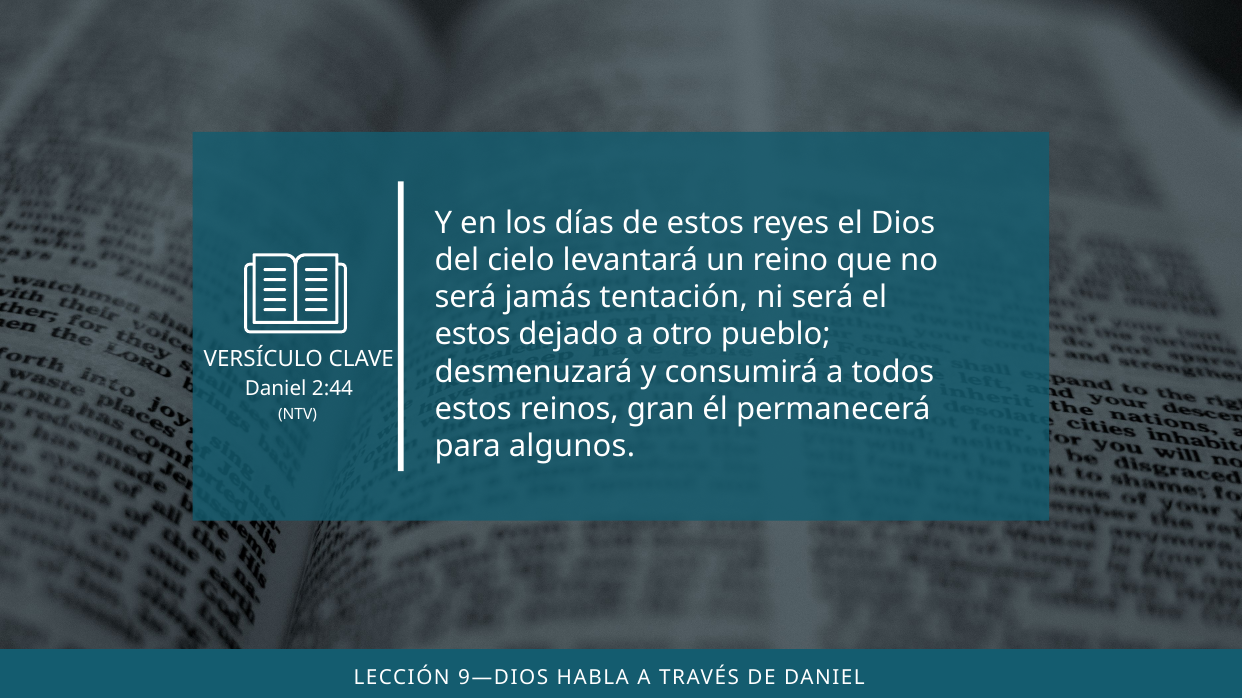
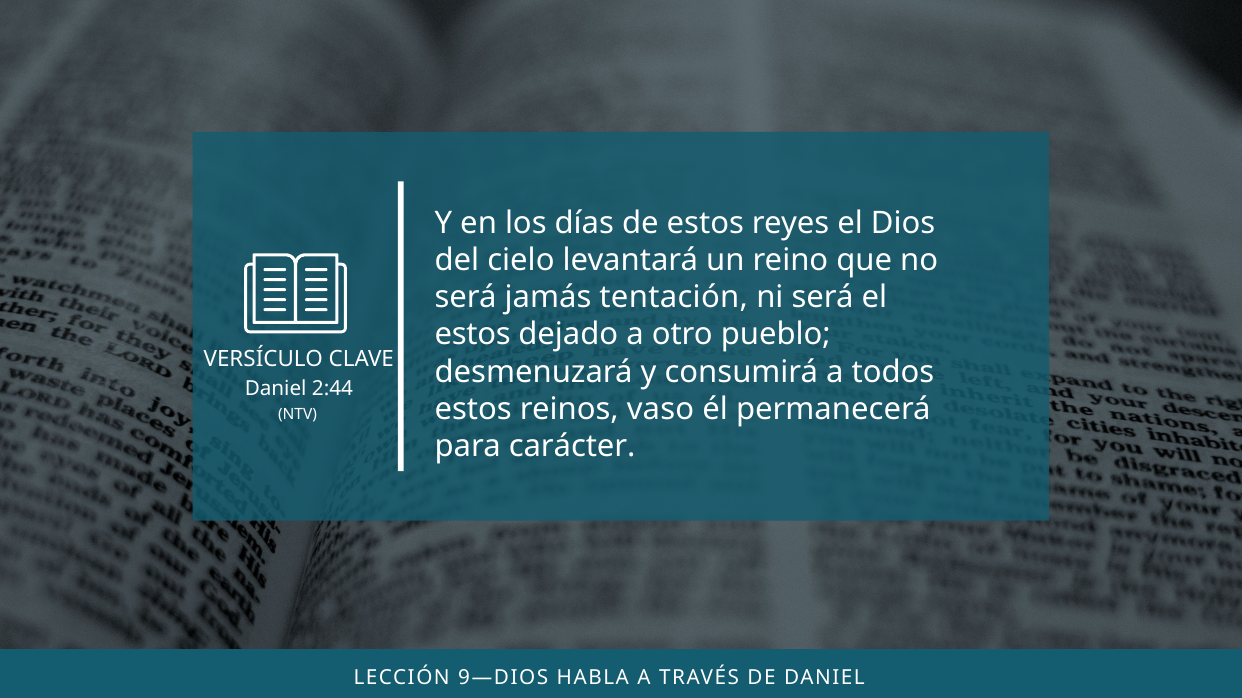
gran: gran -> vaso (660, 409)
algunos: algunos -> carácter (572, 447)
